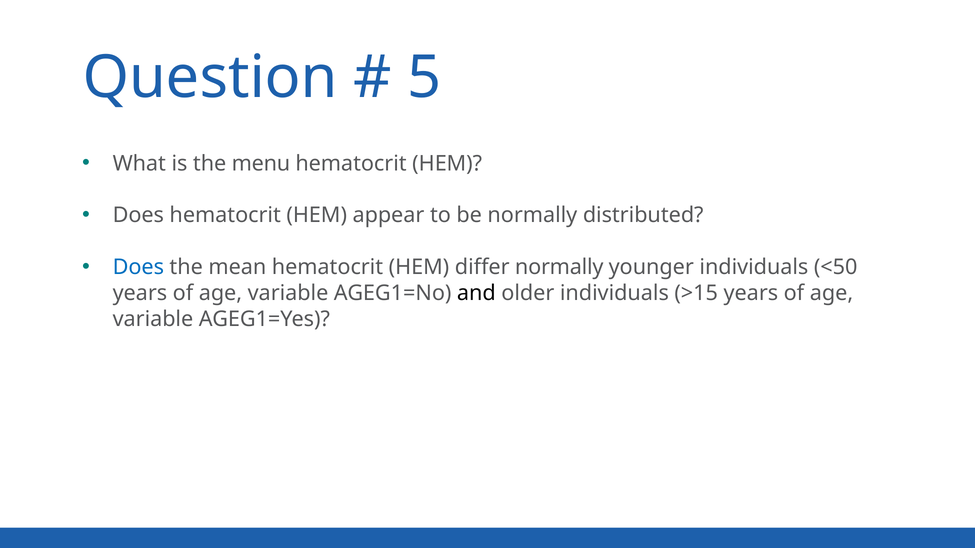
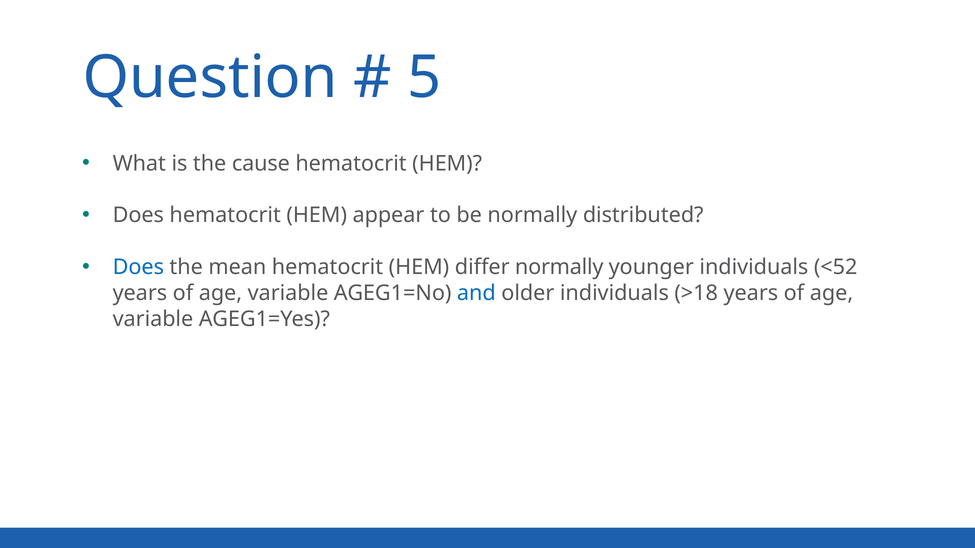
menu: menu -> cause (261, 164)
<50: <50 -> <52 (836, 267)
and colour: black -> blue (476, 293)
>15: >15 -> >18 (696, 293)
